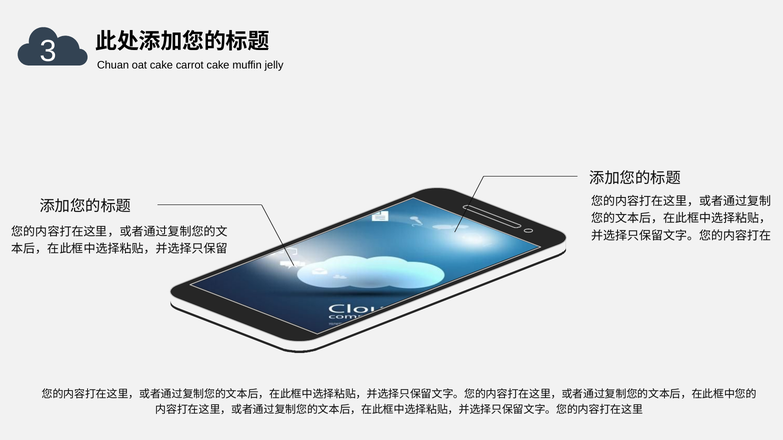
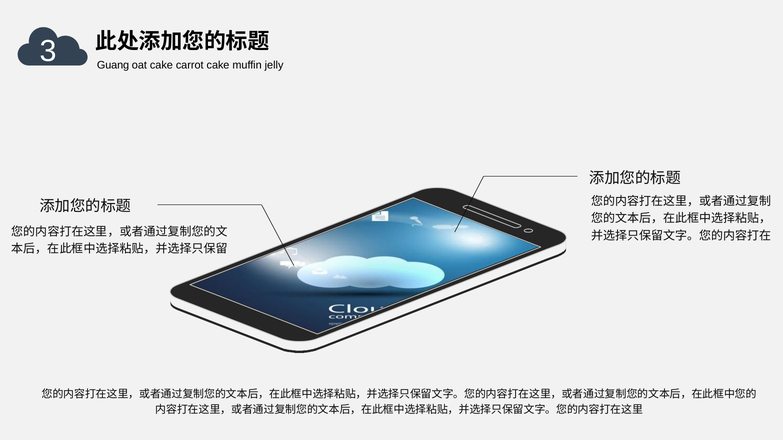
Chuan: Chuan -> Guang (113, 65)
